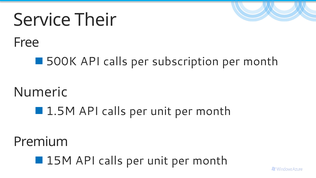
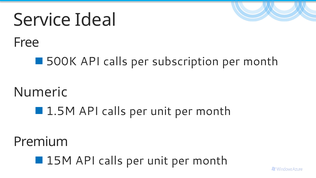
Their: Their -> Ideal (96, 20)
